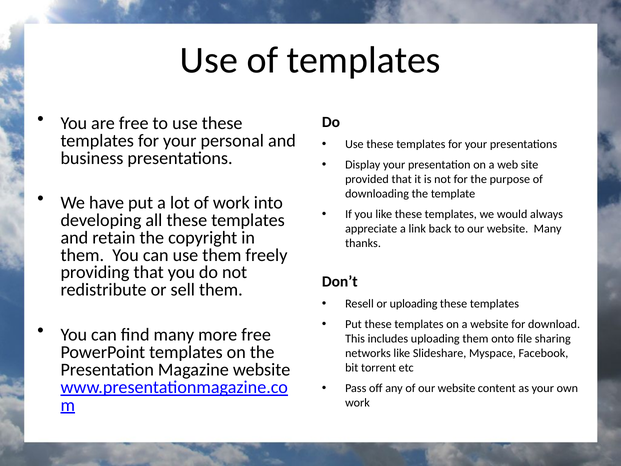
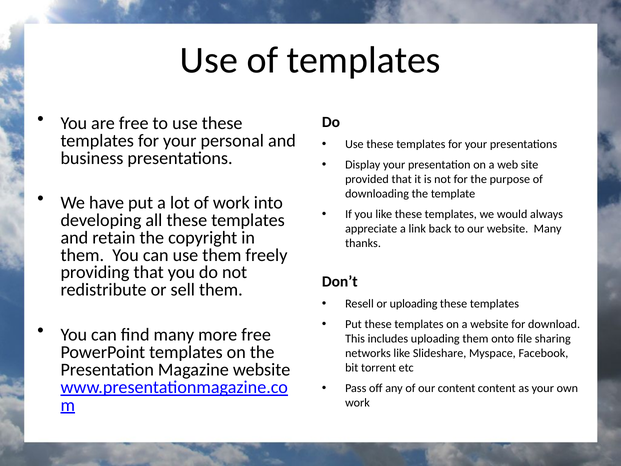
of our website: website -> content (457, 388)
